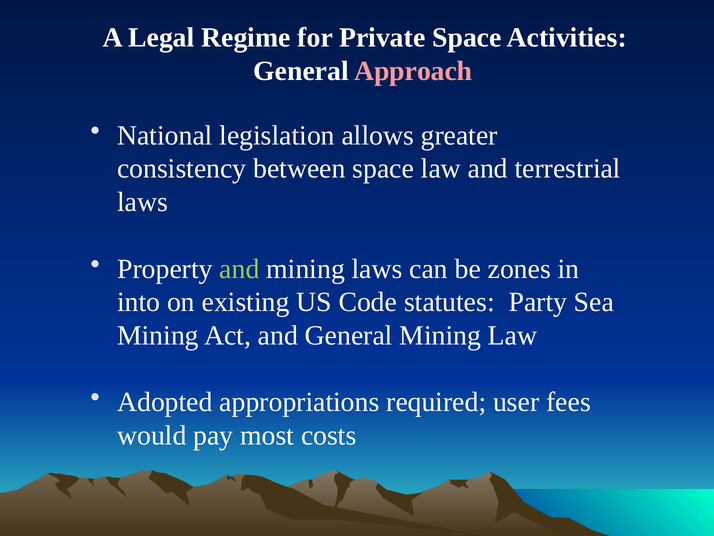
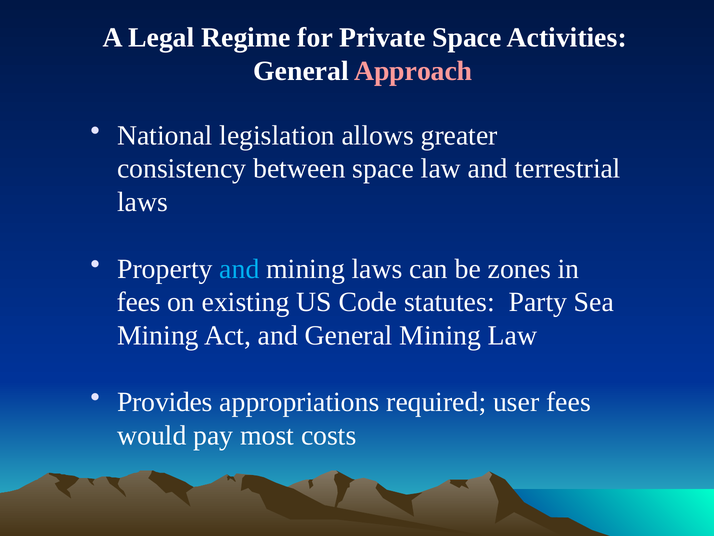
and colour: light green -> light blue (239, 269)
into: into -> fees (139, 302)
Adopted: Adopted -> Provides (165, 402)
